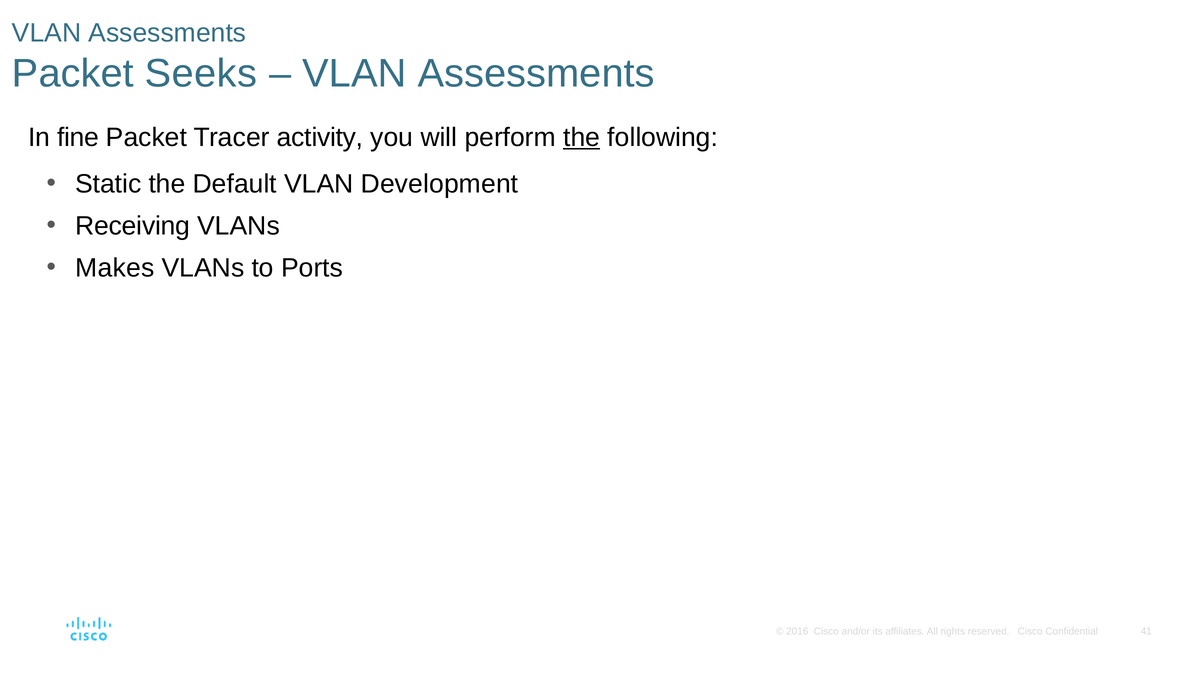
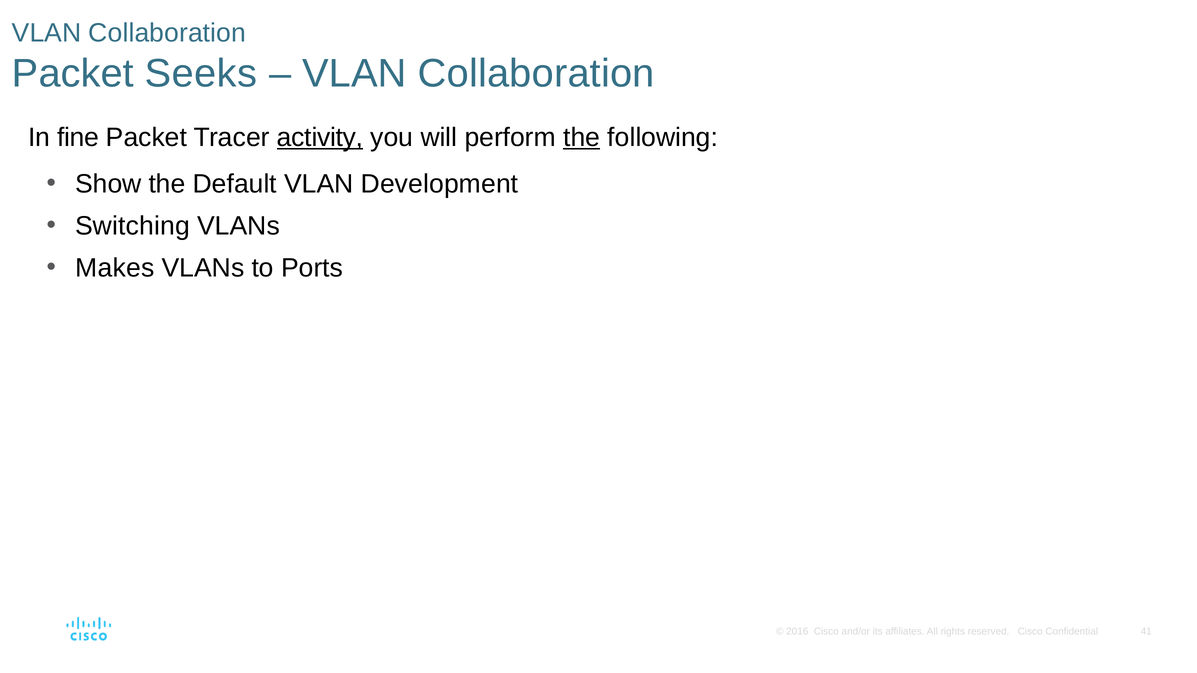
Assessments: Assessments -> Collaboration (167, 33)
Assessments: Assessments -> Collaboration (536, 74)
activity underline: none -> present (320, 137)
Static: Static -> Show (108, 184)
Receiving: Receiving -> Switching (132, 226)
